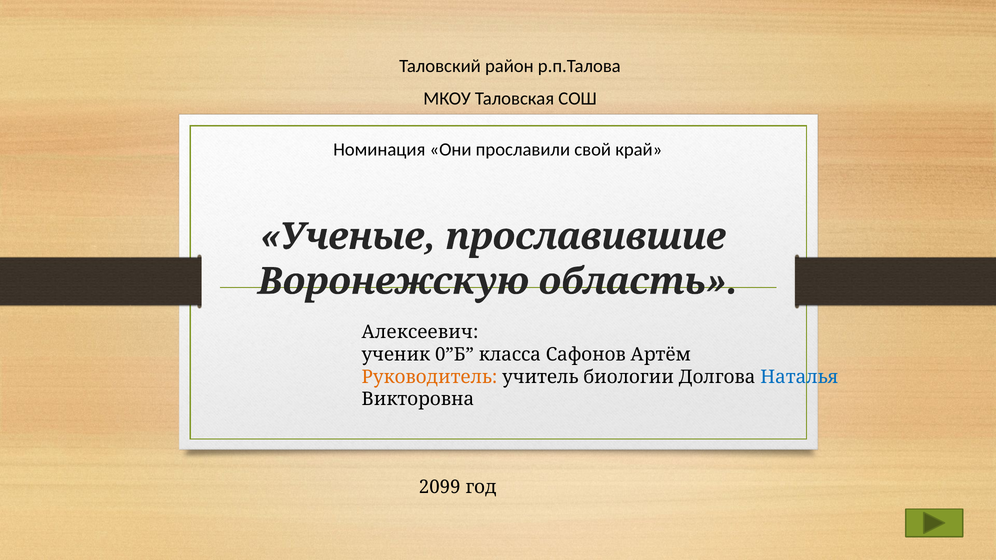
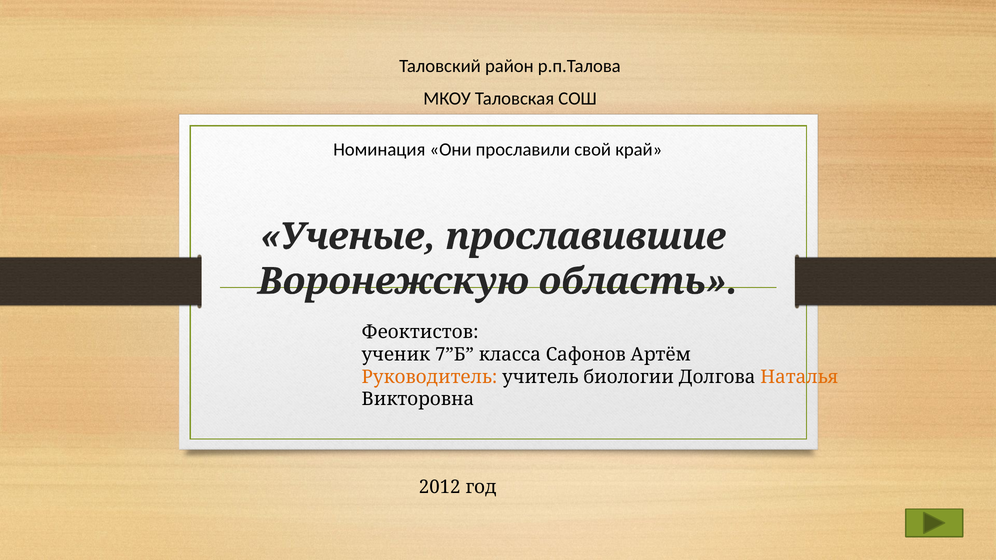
Алексеевич: Алексеевич -> Феоктистов (420, 332)
0”Б: 0”Б -> 7”Б (454, 355)
Наталья colour: blue -> orange (799, 377)
2099: 2099 -> 2012 (440, 487)
